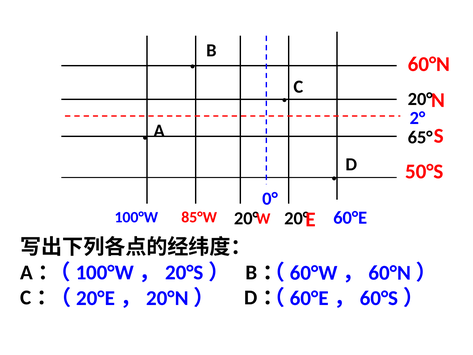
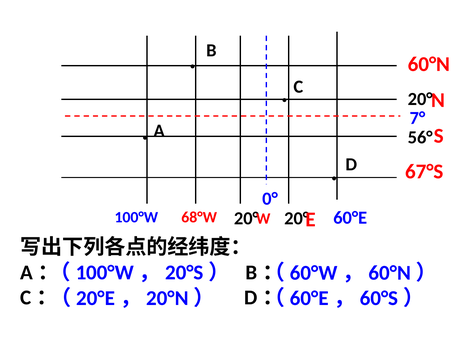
2°: 2° -> 7° (417, 118)
65°: 65° -> 56° (420, 137)
50°S: 50°S -> 67°S (424, 172)
85°W: 85°W -> 68°W (199, 217)
